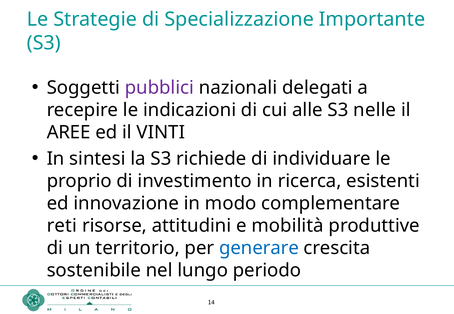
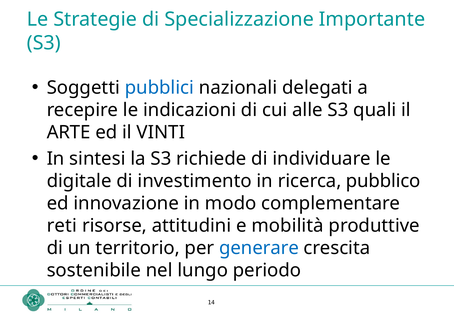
pubblici colour: purple -> blue (159, 88)
nelle: nelle -> quali (375, 110)
AREE: AREE -> ARTE (69, 133)
proprio: proprio -> digitale (79, 181)
esistenti: esistenti -> pubblico (383, 181)
